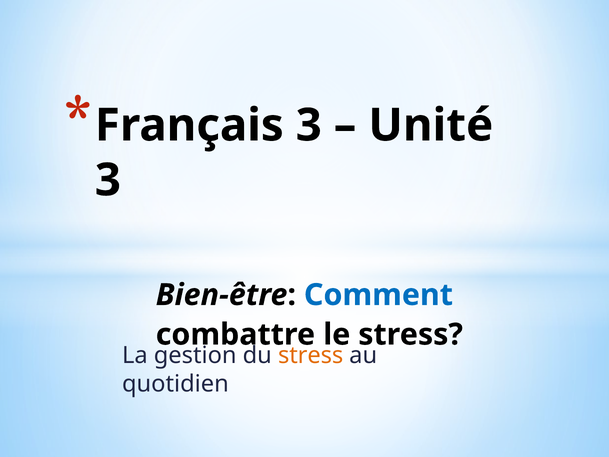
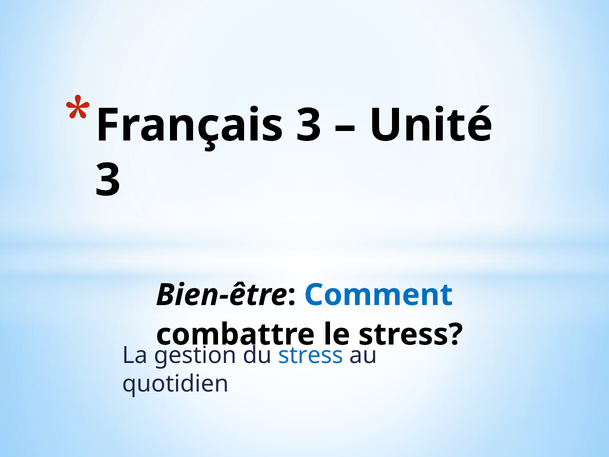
stress colour: orange -> blue (311, 355)
